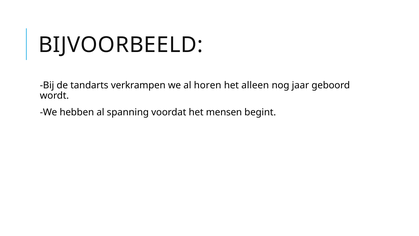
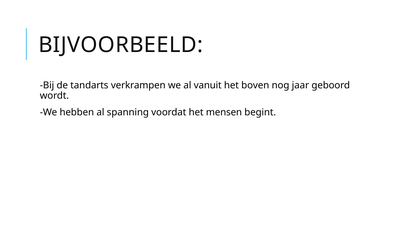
horen: horen -> vanuit (208, 85)
alleen: alleen -> boven (255, 85)
